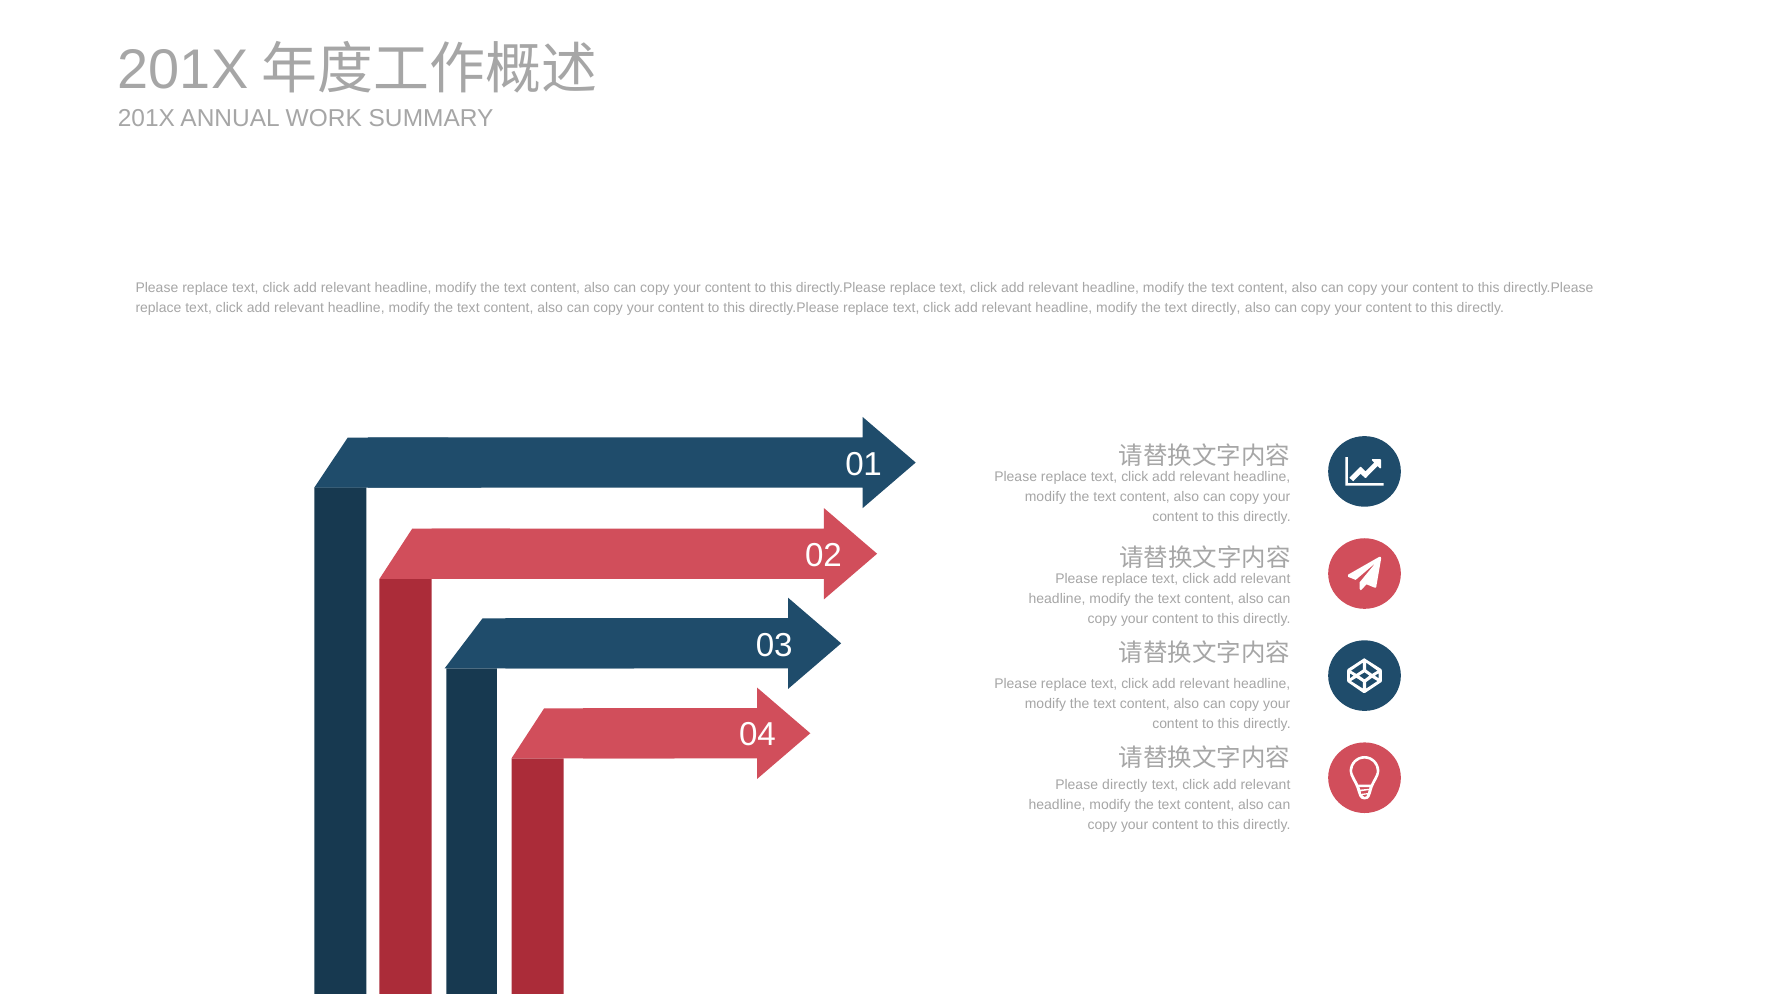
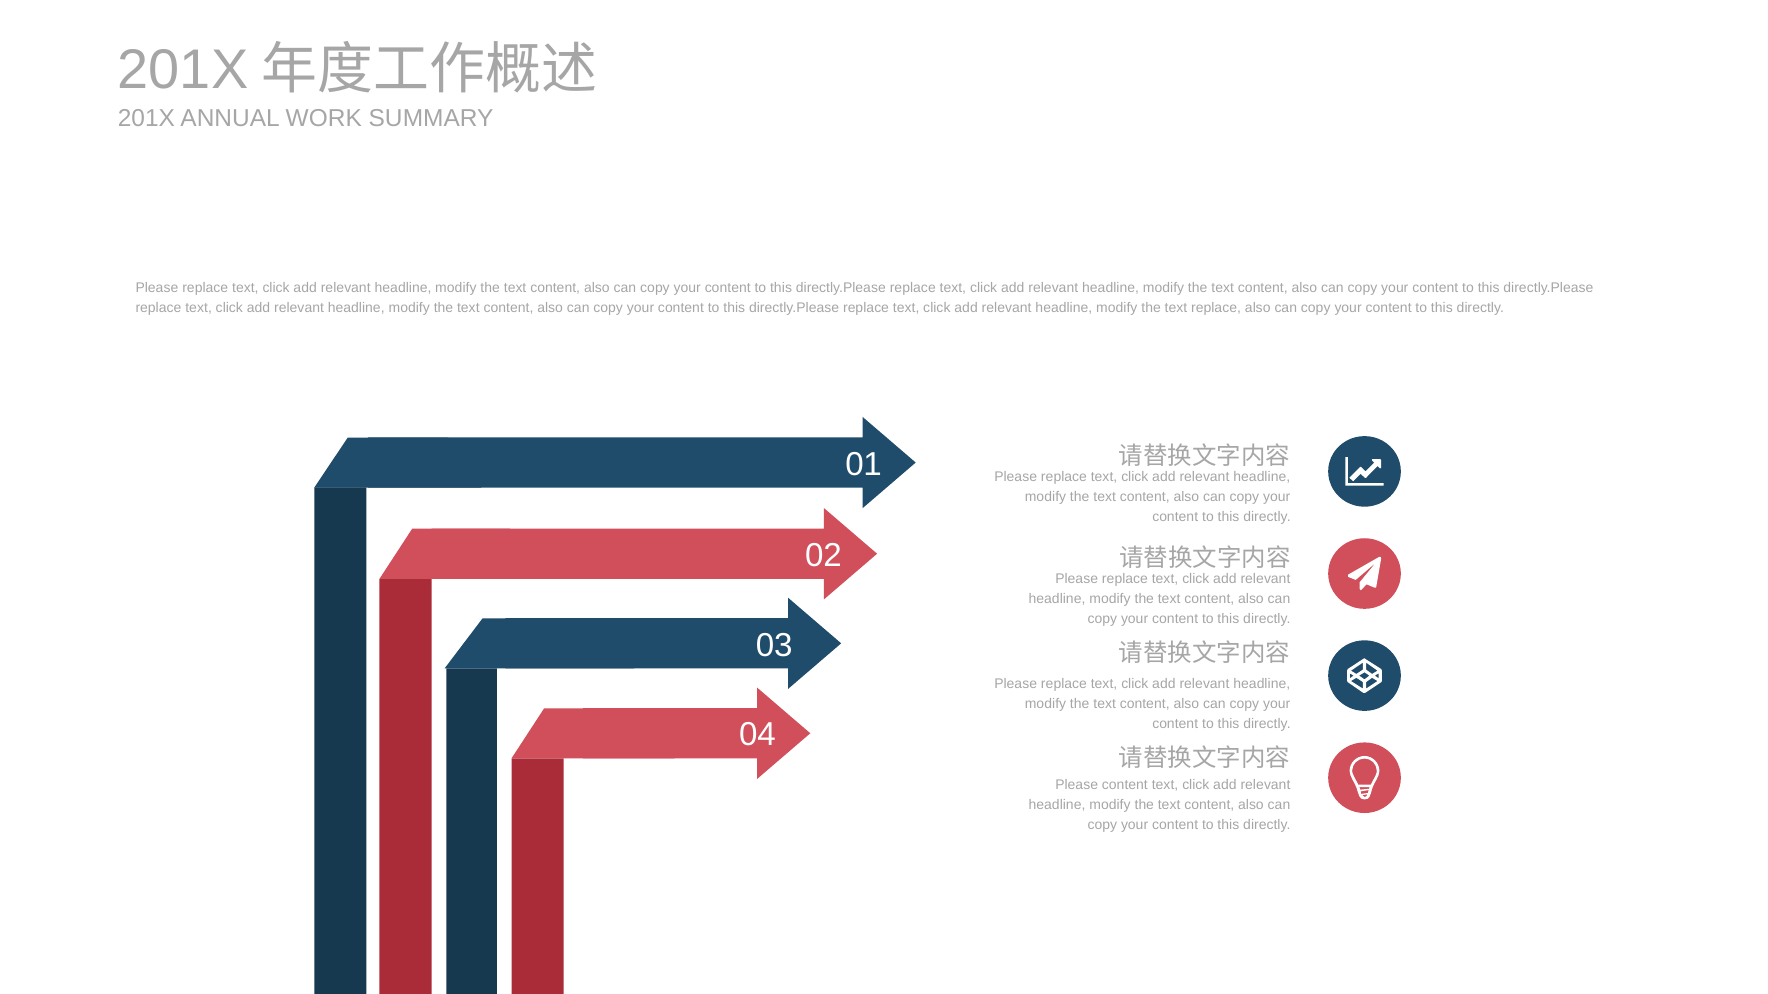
text directly: directly -> replace (1216, 309)
Please directly: directly -> content (1125, 785)
